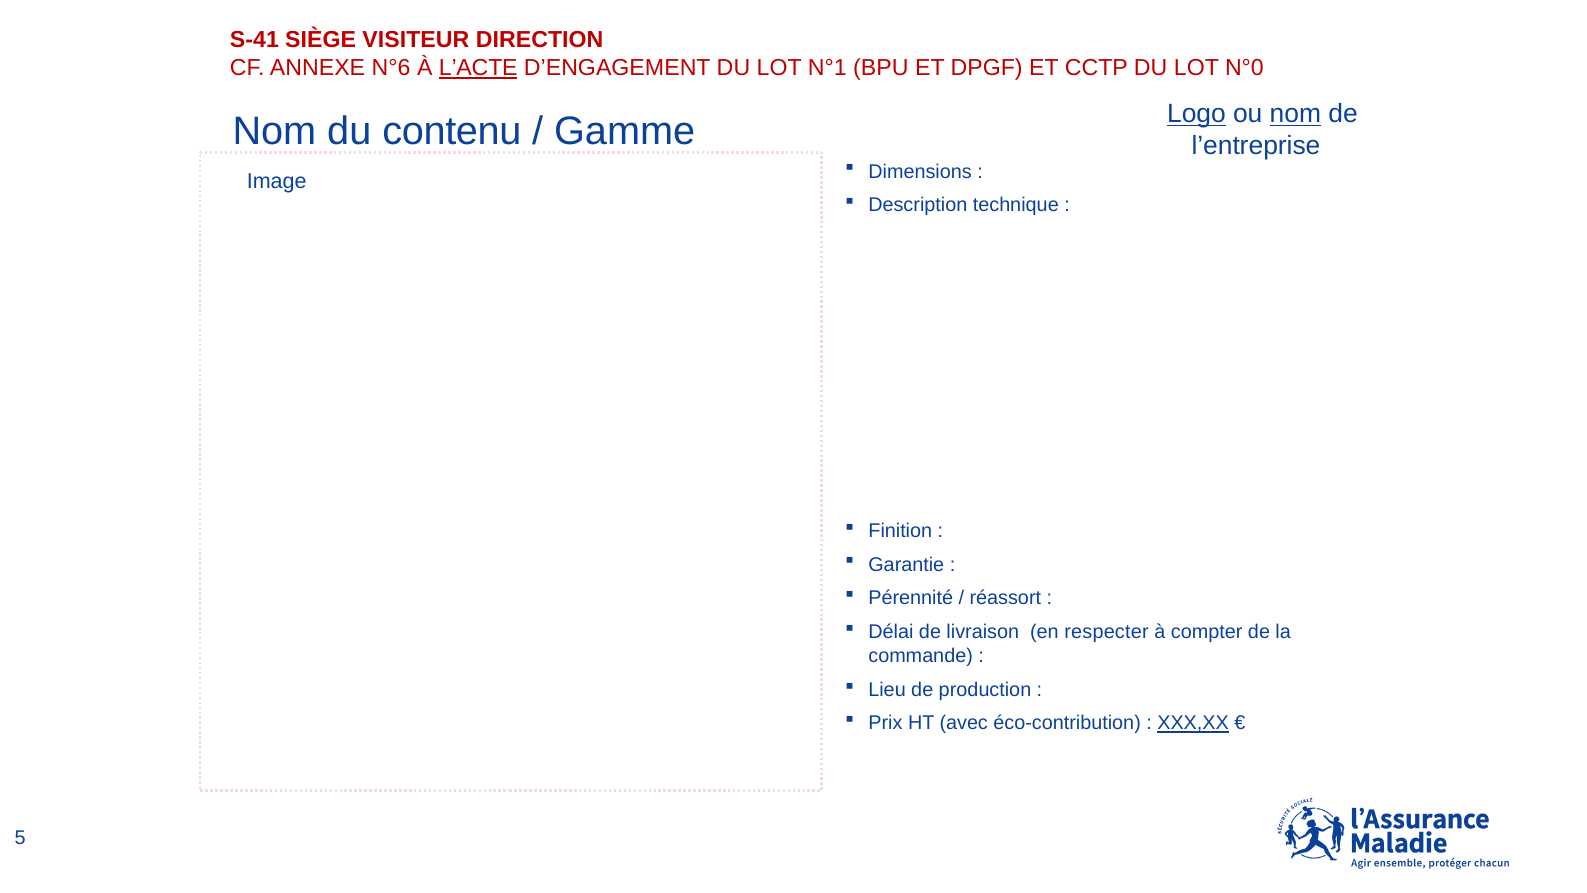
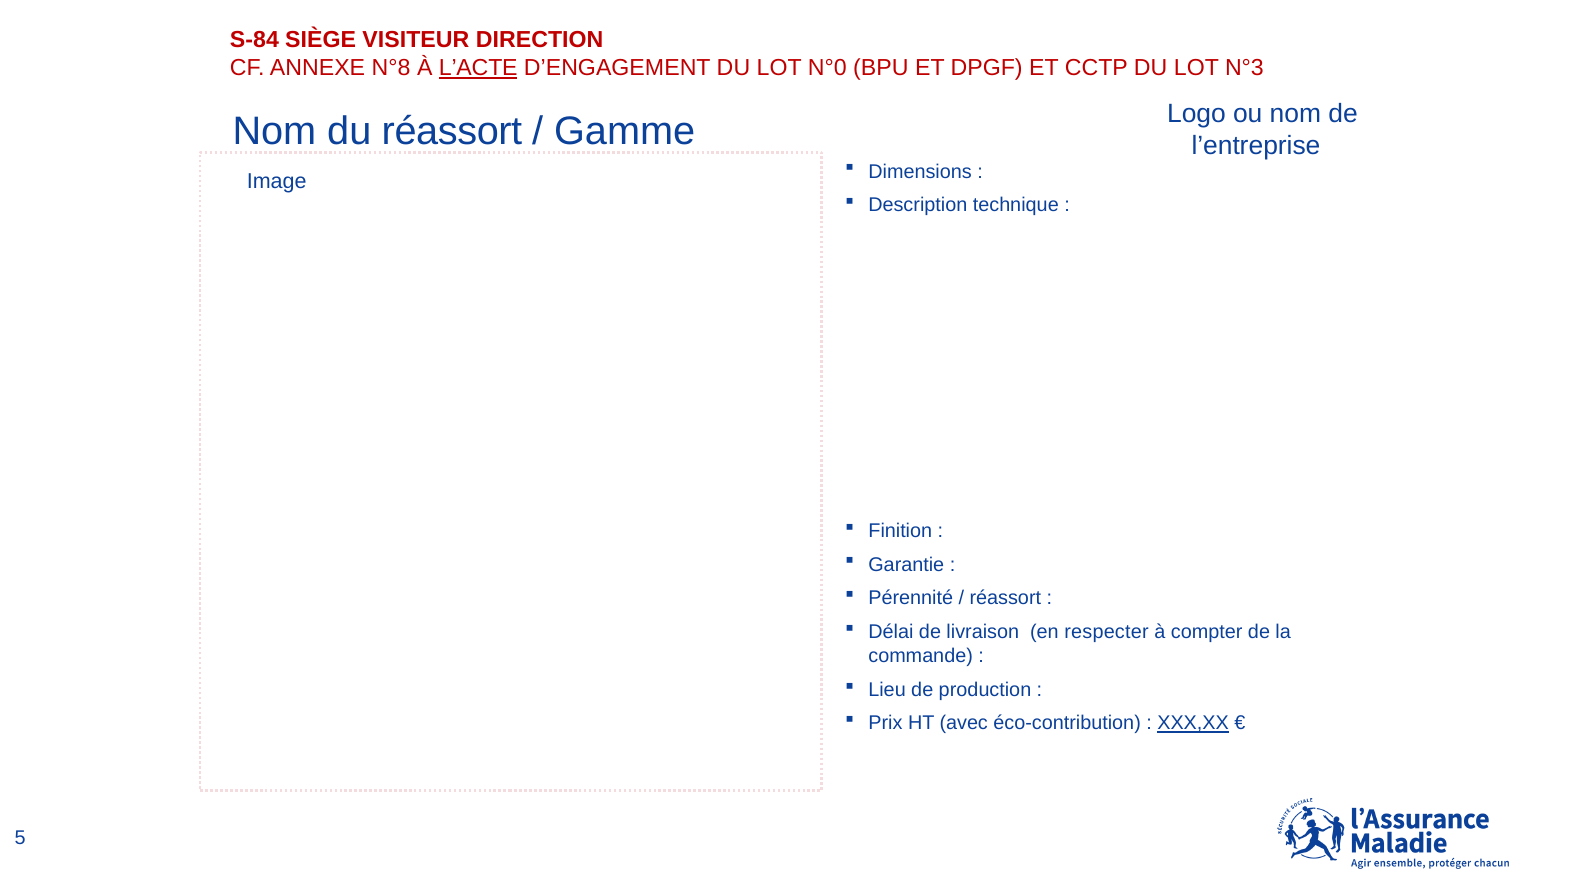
S-41: S-41 -> S-84 (254, 40)
N°6: N°6 -> N°8 (391, 68)
N°1: N°1 -> N°0 (827, 68)
N°0: N°0 -> N°3 (1244, 68)
du contenu: contenu -> réassort (452, 131)
Logo underline: present -> none (1197, 114)
nom underline: present -> none (1295, 114)
